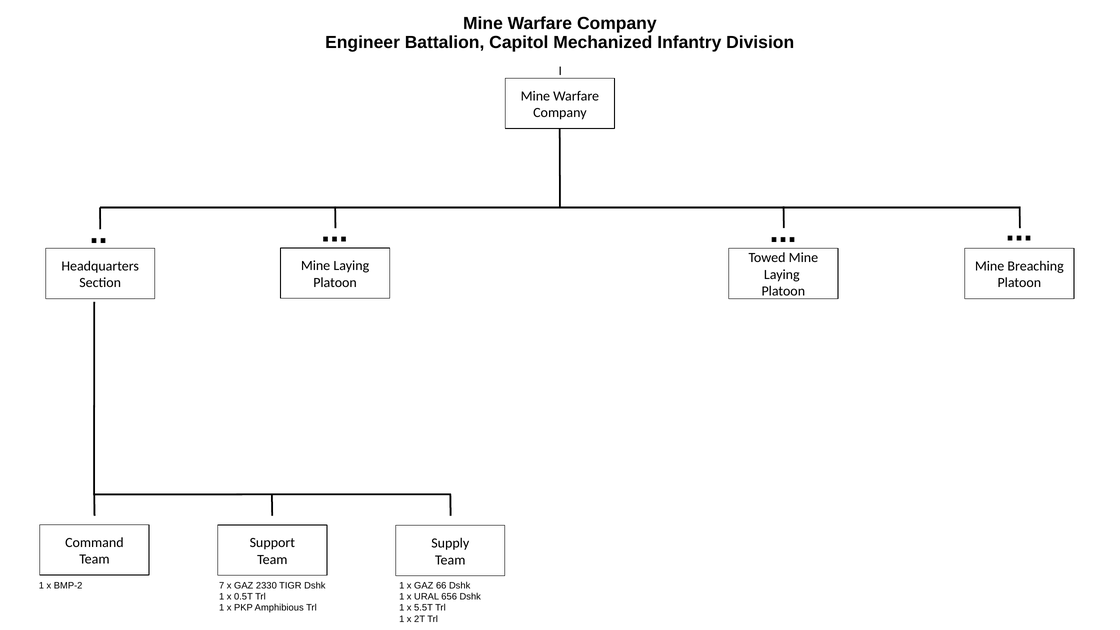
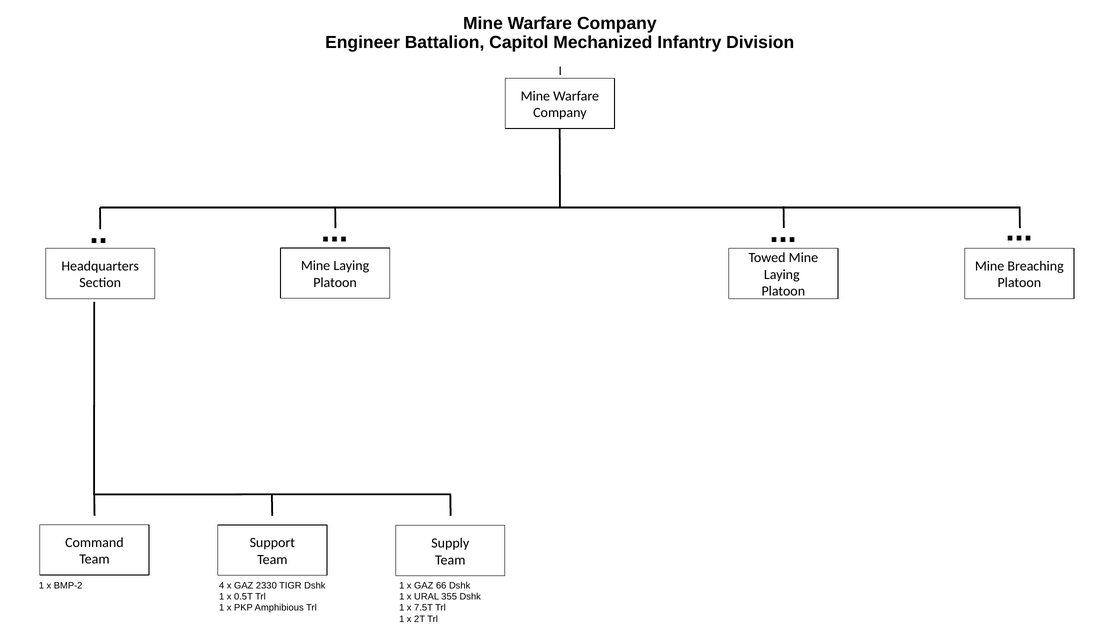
7: 7 -> 4 (222, 585)
656: 656 -> 355 (449, 597)
5.5T: 5.5T -> 7.5T (423, 608)
